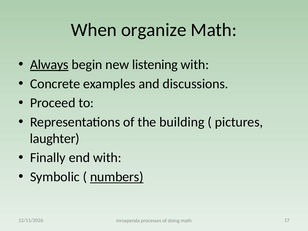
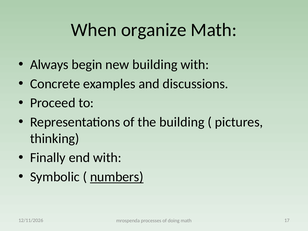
Always underline: present -> none (49, 65)
new listening: listening -> building (155, 65)
laughter: laughter -> thinking (55, 139)
